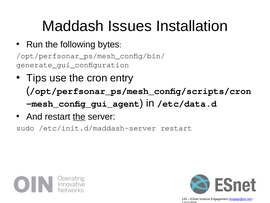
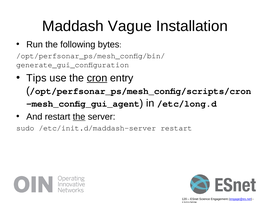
Issues: Issues -> Vague (130, 26)
cron underline: none -> present (97, 78)
/etc/data.d: /etc/data.d -> /etc/long.d (187, 104)
